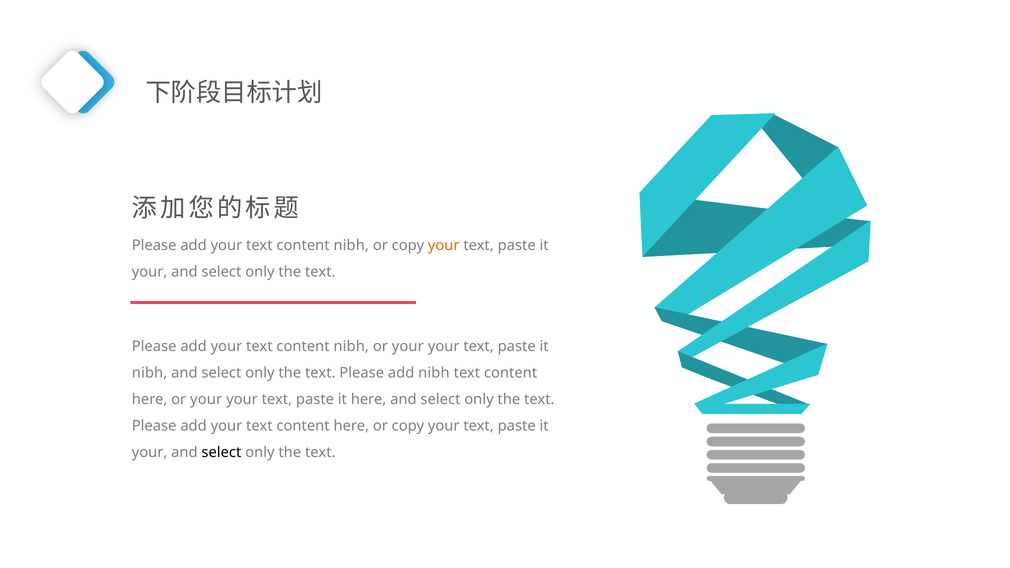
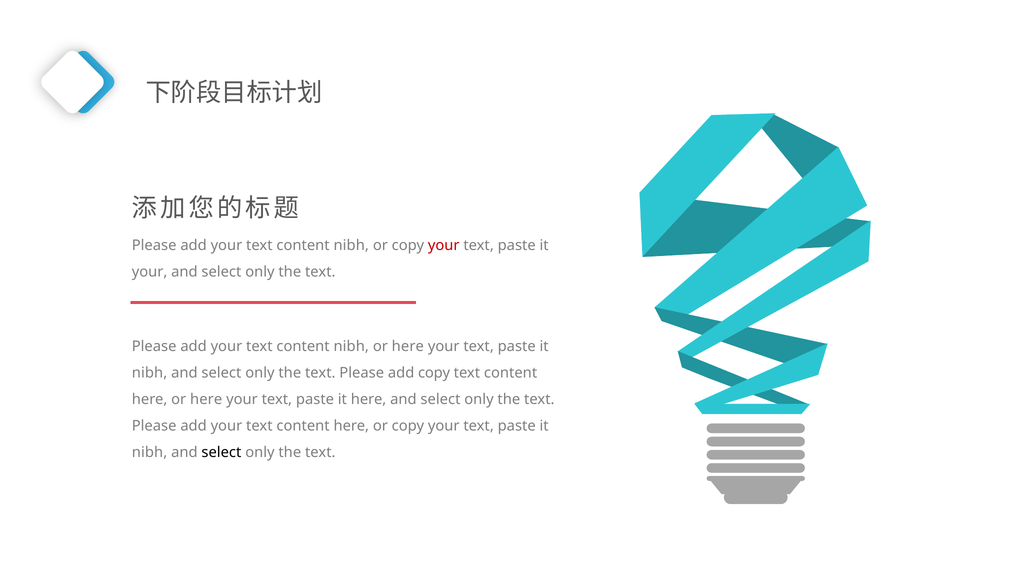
your colour: orange -> red (444, 245)
your: your -> here (408, 346)
add nibh: nibh -> copy (434, 373)
here or your: your -> here (206, 399)
your: your -> nibh (150, 452)
